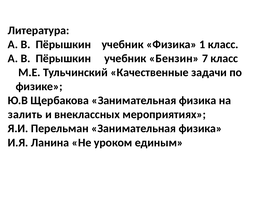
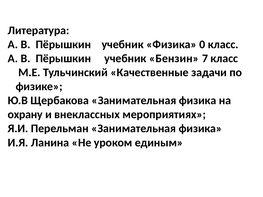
1: 1 -> 0 (202, 45)
залить: залить -> охрану (25, 115)
